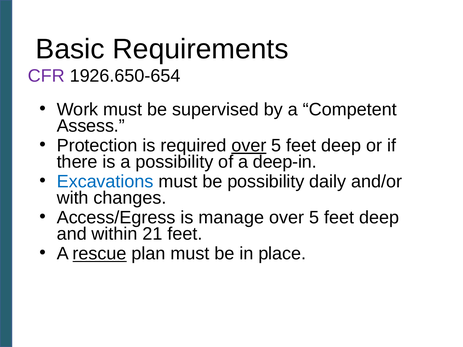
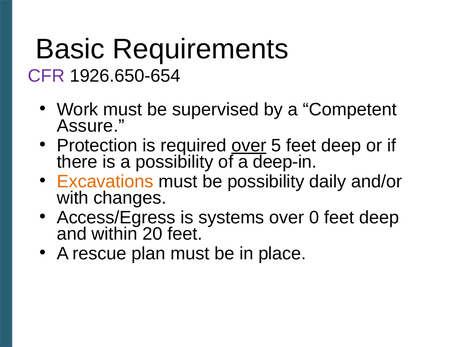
Assess: Assess -> Assure (91, 126)
Excavations colour: blue -> orange (105, 182)
manage: manage -> systems (231, 218)
5: 5 -> 0 (314, 218)
21: 21 -> 20 (153, 234)
rescue underline: present -> none (100, 254)
